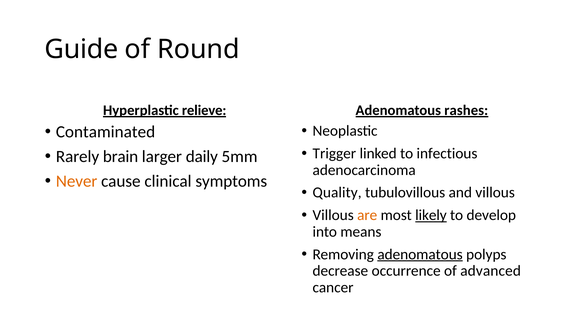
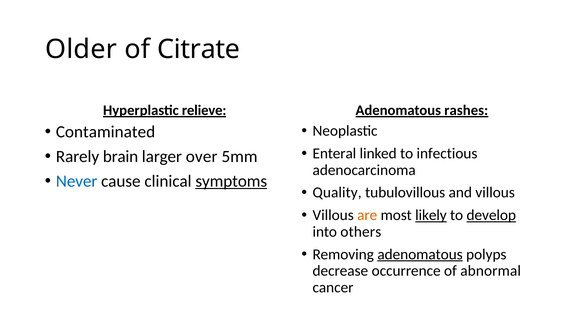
Guide: Guide -> Older (81, 49)
Round: Round -> Citrate (199, 49)
Trigger: Trigger -> Enteral (334, 154)
daily: daily -> over (202, 157)
Never colour: orange -> blue (77, 181)
symptoms underline: none -> present (231, 181)
develop underline: none -> present (491, 215)
means: means -> others (361, 232)
advanced: advanced -> abnormal (491, 271)
